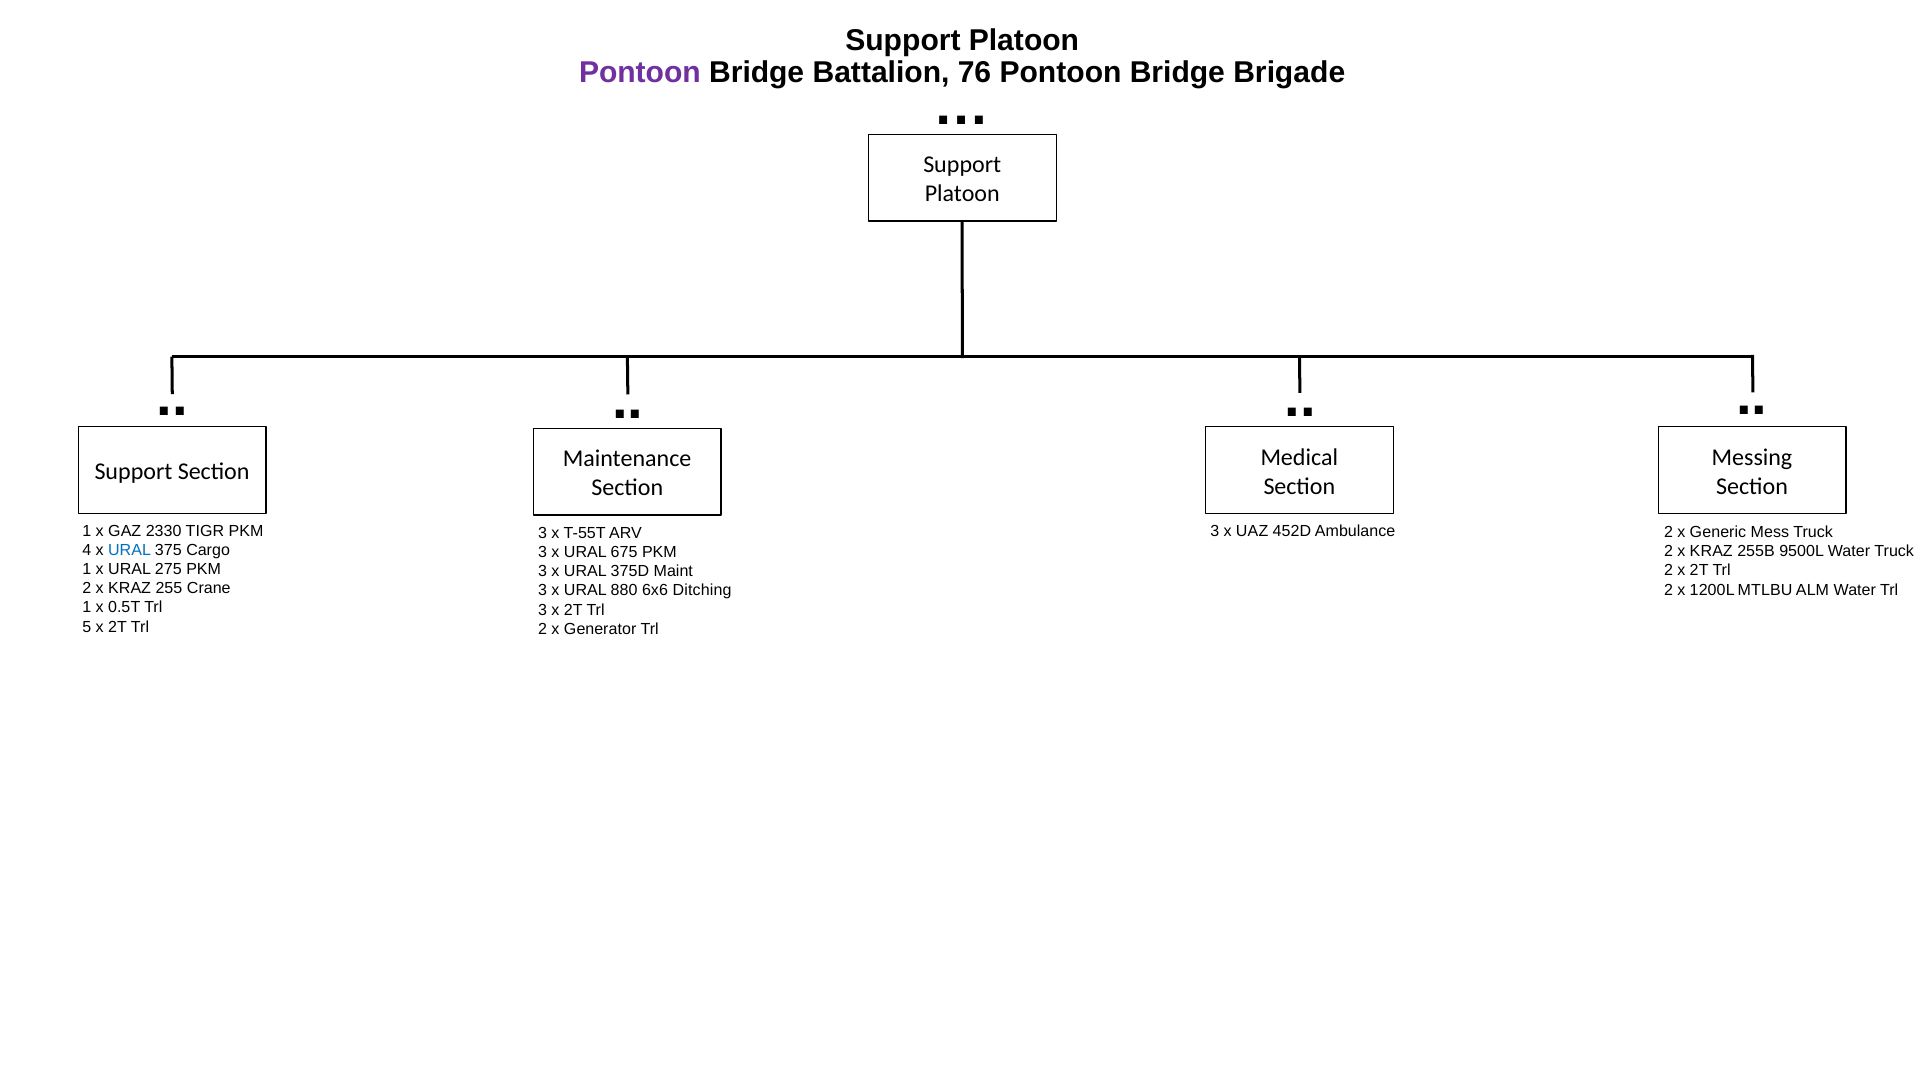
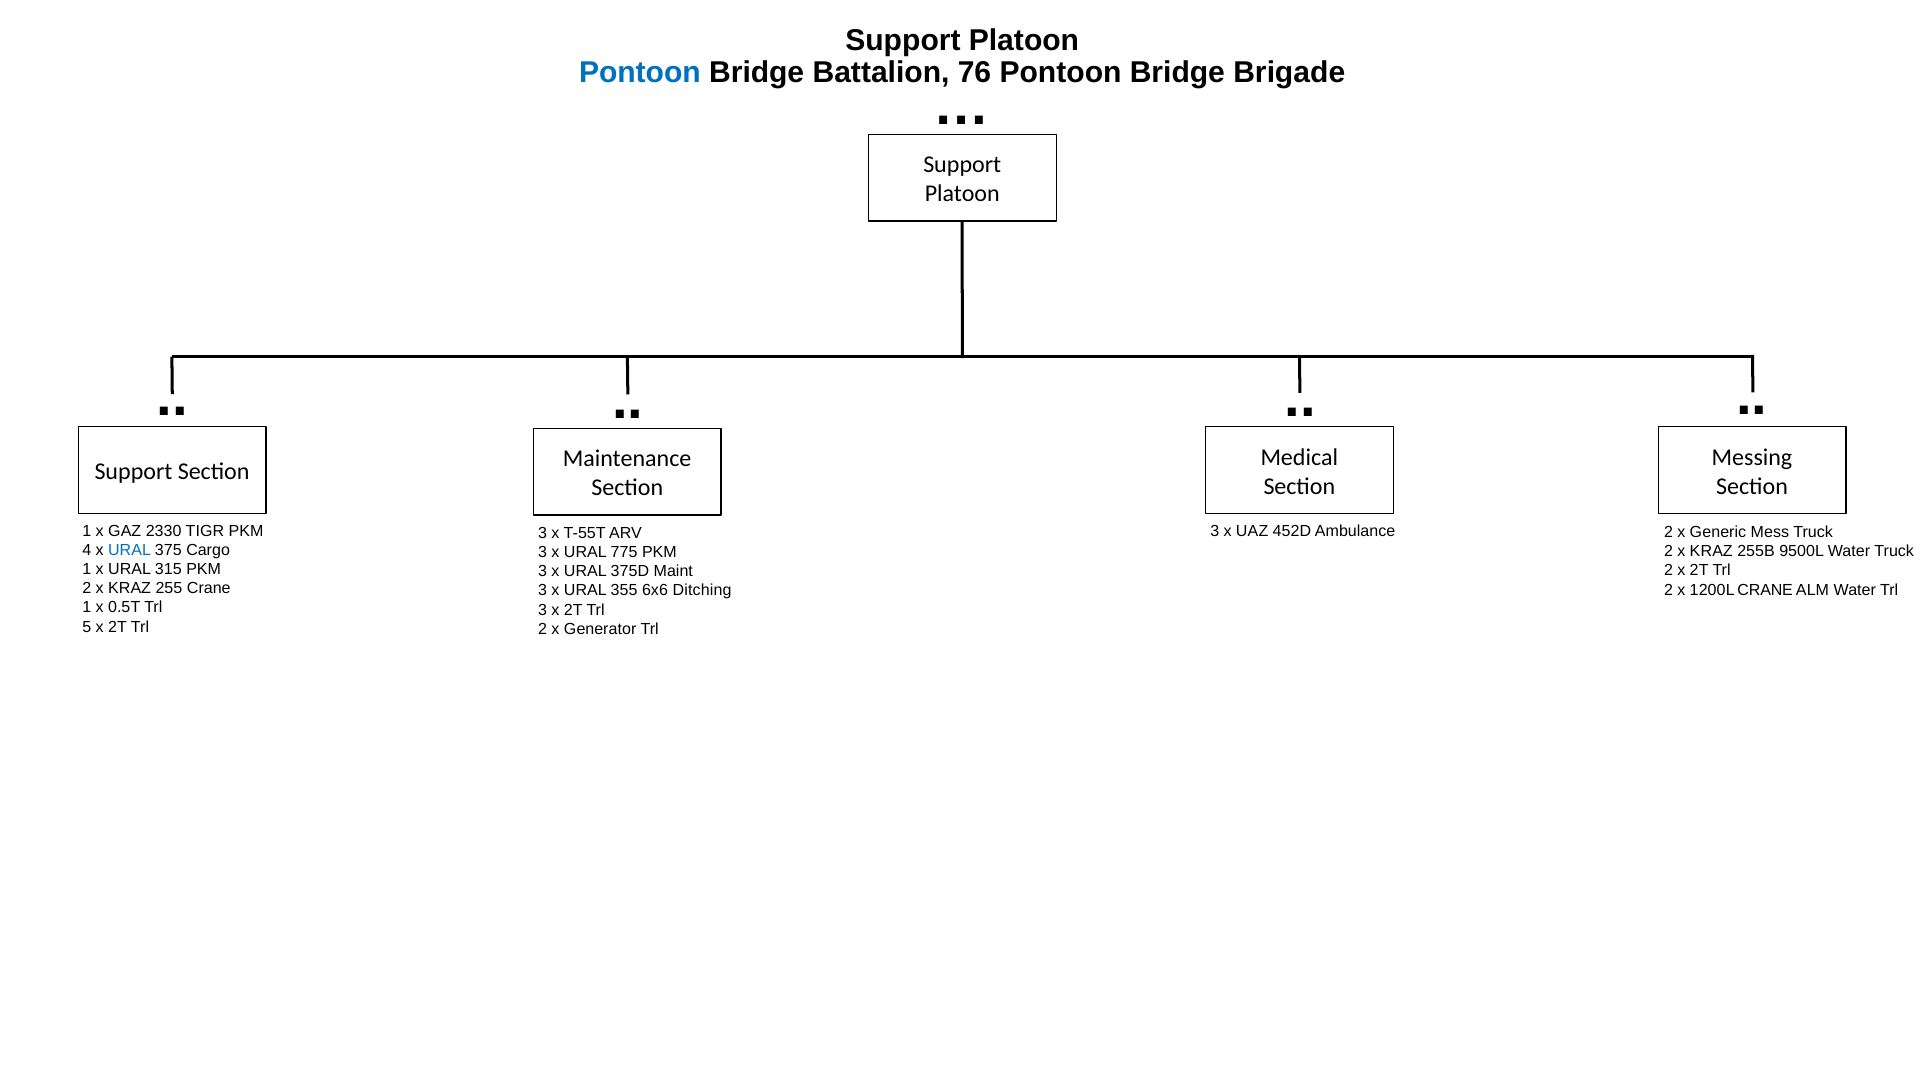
Pontoon colour: purple -> blue (640, 73)
675: 675 -> 775 (624, 552)
275: 275 -> 315 (168, 569)
1200L MTLBU: MTLBU -> CRANE (1765, 590)
880: 880 -> 355 (624, 591)
